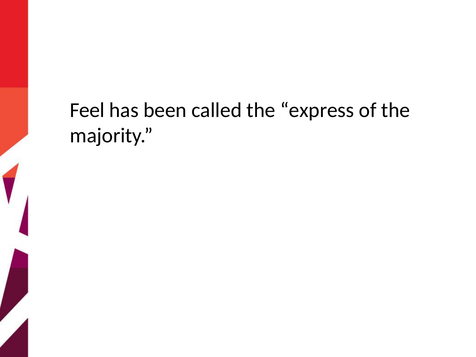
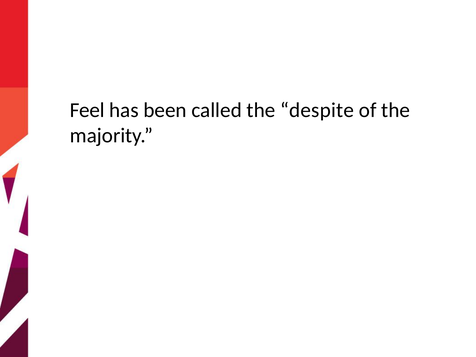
express: express -> despite (317, 110)
